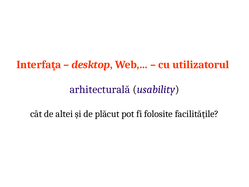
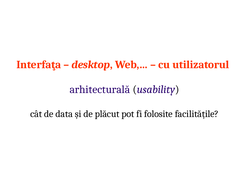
altei: altei -> data (64, 114)
